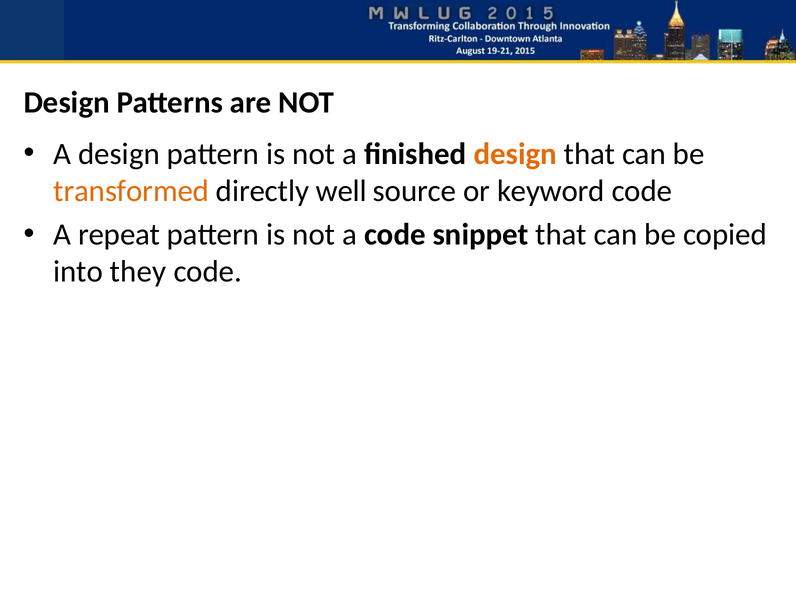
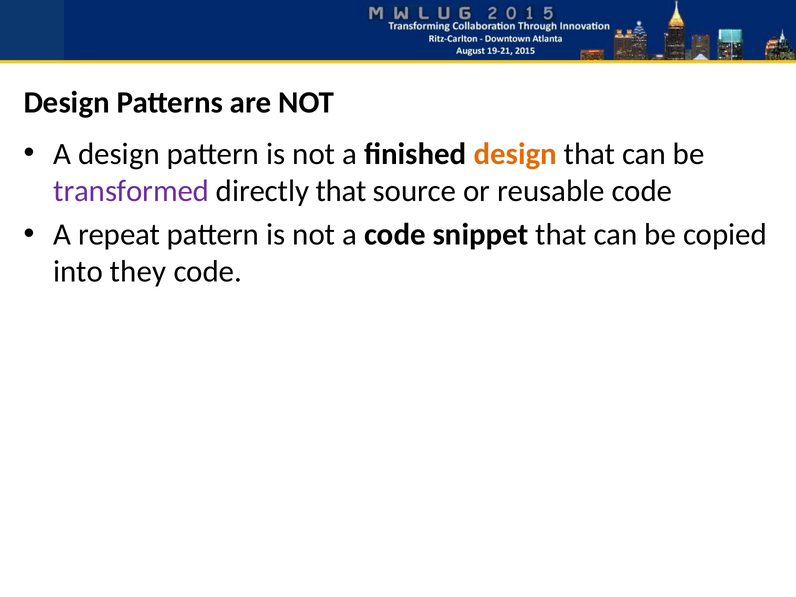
transformed colour: orange -> purple (131, 191)
directly well: well -> that (341, 191)
keyword: keyword -> reusable (551, 191)
